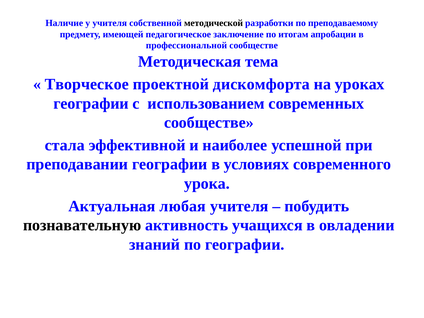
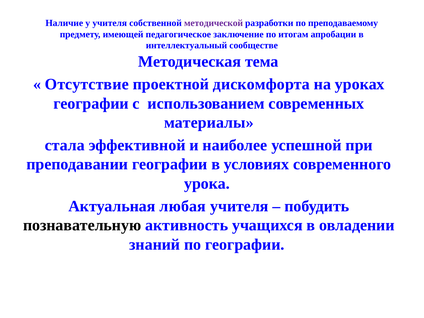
методической colour: black -> purple (214, 23)
профессиональной: профессиональной -> интеллектуальный (187, 46)
Творческое: Творческое -> Отсутствие (87, 84)
сообществе: сообществе -> материалы (209, 123)
